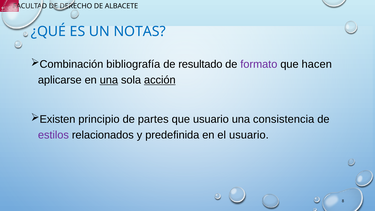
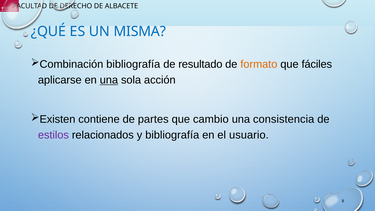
NOTAS: NOTAS -> MISMA (140, 31)
formato colour: purple -> orange (259, 64)
hacen: hacen -> fáciles (317, 64)
acción underline: present -> none (160, 80)
principio: principio -> contiene (99, 119)
que usuario: usuario -> cambio (211, 119)
y predefinida: predefinida -> bibliografía (172, 135)
